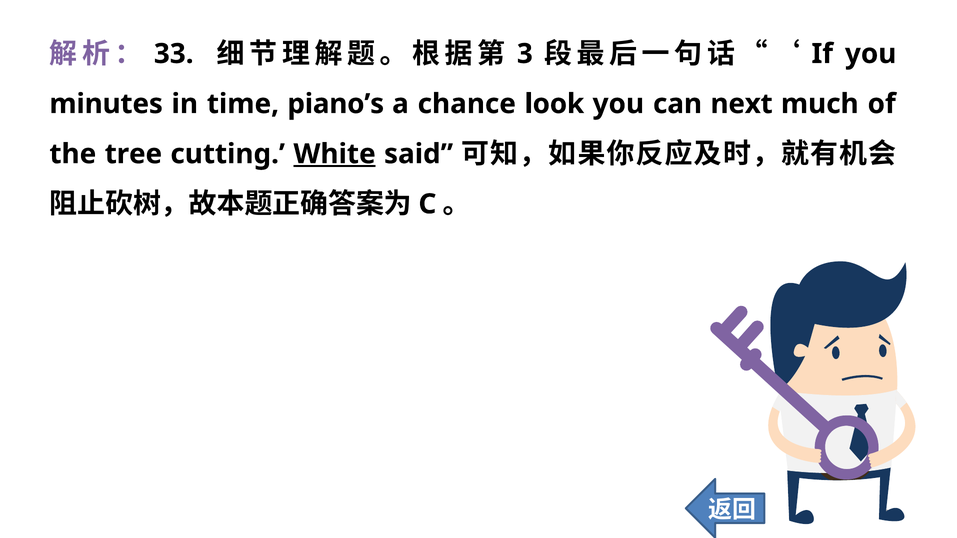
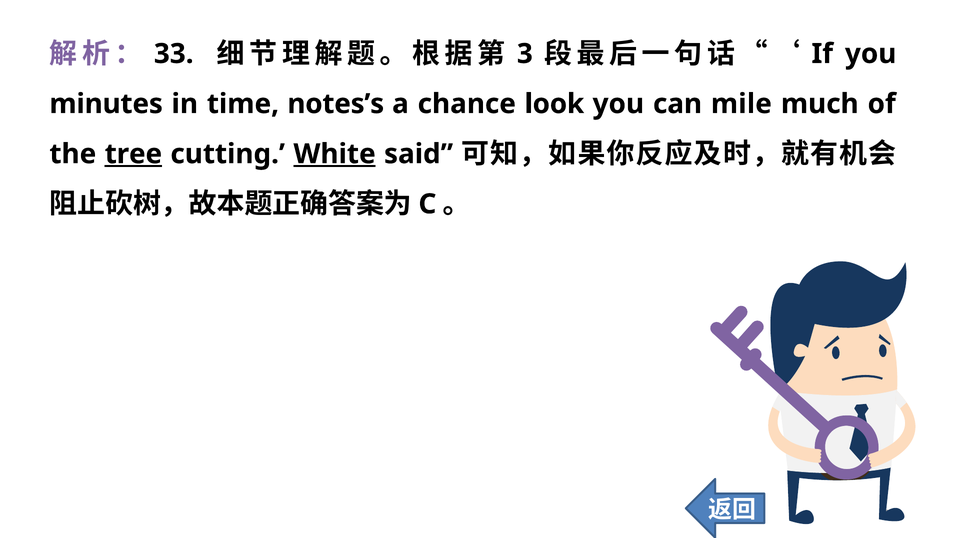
piano’s: piano’s -> notes’s (336, 104)
next: next -> mile (741, 104)
tree underline: none -> present (133, 154)
